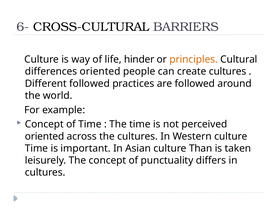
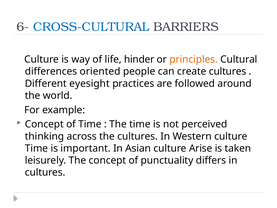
CROSS-CULTURAL colour: black -> blue (91, 27)
Different followed: followed -> eyesight (89, 83)
oriented: oriented -> thinking (45, 136)
Than: Than -> Arise (201, 148)
